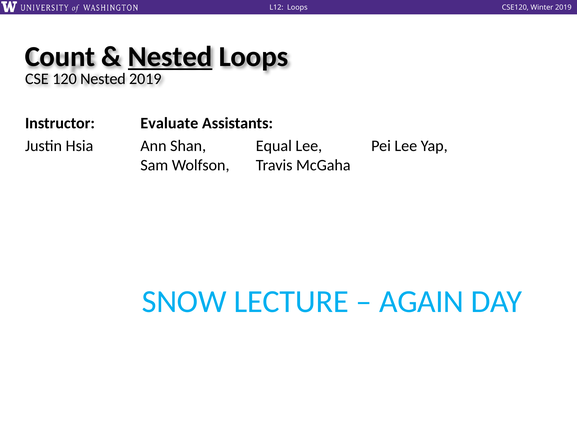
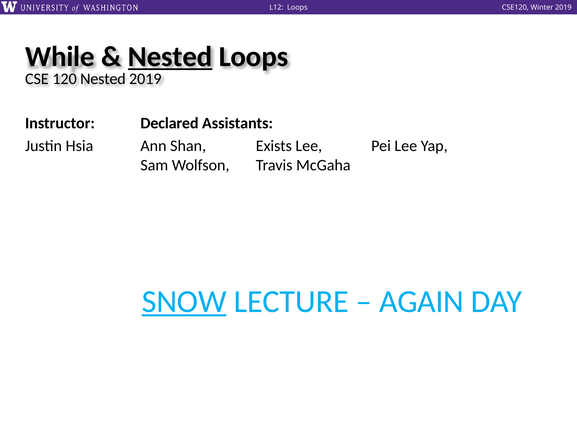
Count: Count -> While (60, 57)
Evaluate: Evaluate -> Declared (169, 123)
Equal: Equal -> Exists (274, 146)
SNOW underline: none -> present (184, 301)
